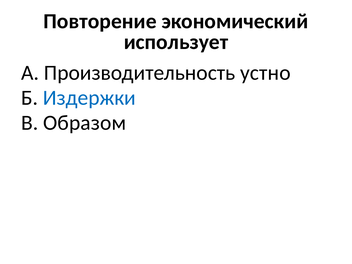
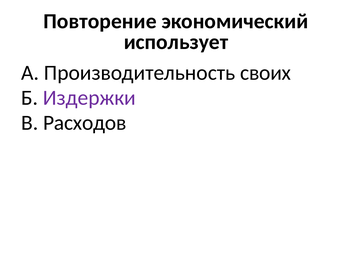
устно: устно -> своих (266, 73)
Издержки colour: blue -> purple (89, 98)
Образом: Образом -> Расходов (85, 123)
